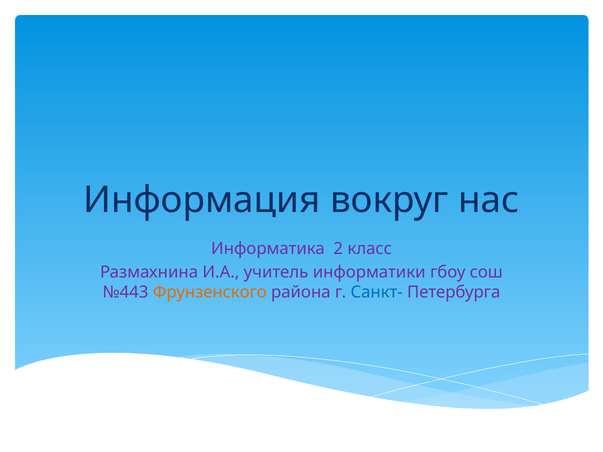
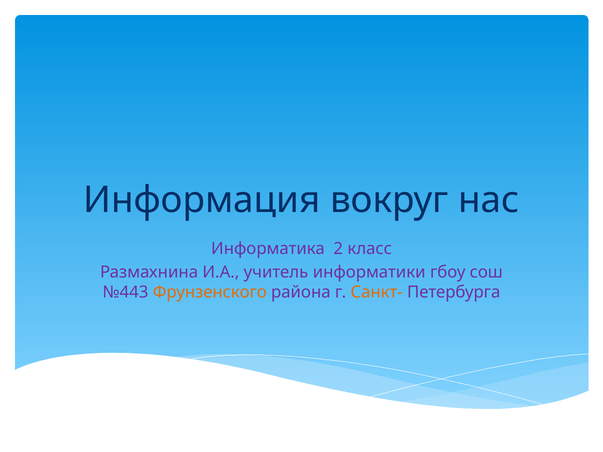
Санкт- colour: blue -> orange (377, 292)
